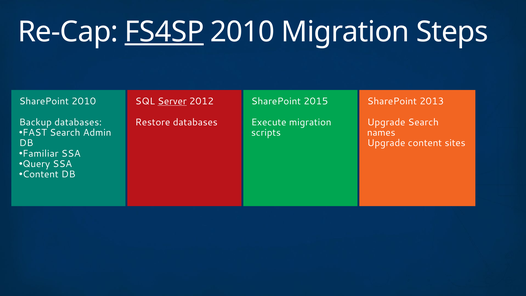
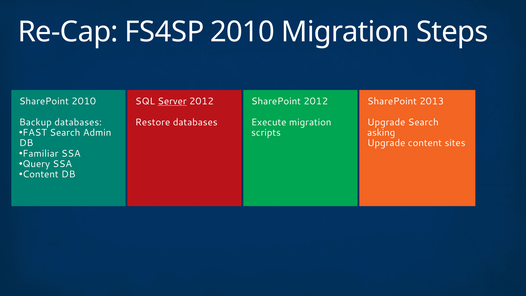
FS4SP underline: present -> none (164, 32)
SharePoint 2015: 2015 -> 2012 (316, 101)
names: names -> asking (381, 133)
